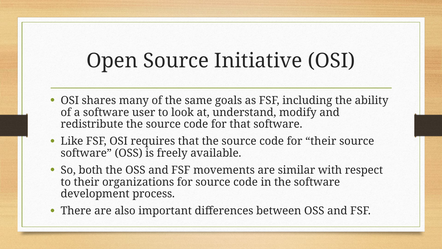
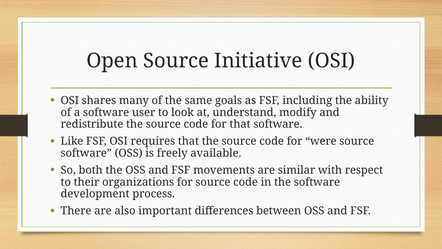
for their: their -> were (321, 141)
